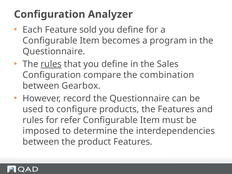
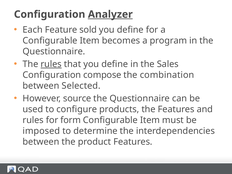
Analyzer underline: none -> present (110, 14)
compare: compare -> compose (102, 75)
Gearbox: Gearbox -> Selected (81, 86)
record: record -> source (77, 98)
refer: refer -> form (71, 120)
